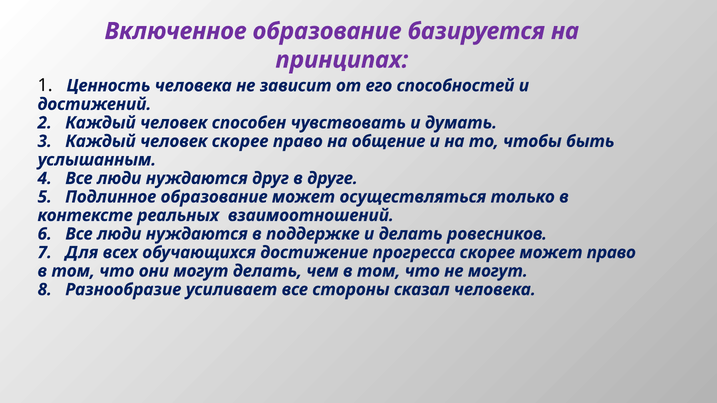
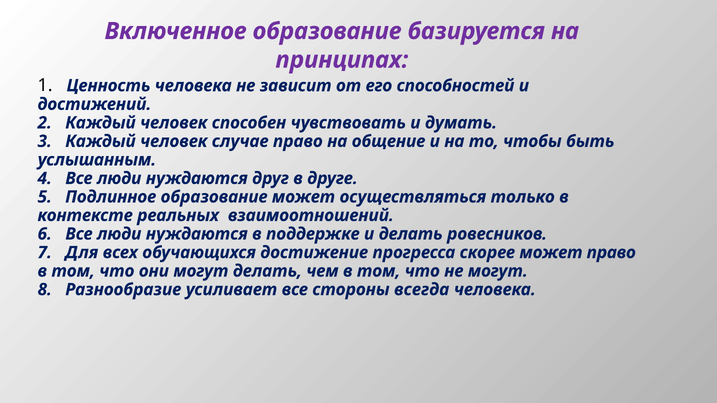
человек скорее: скорее -> случае (240, 141)
сказал: сказал -> всегда (422, 290)
